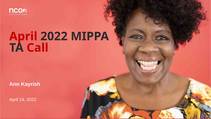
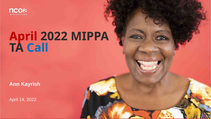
Call colour: red -> blue (37, 48)
